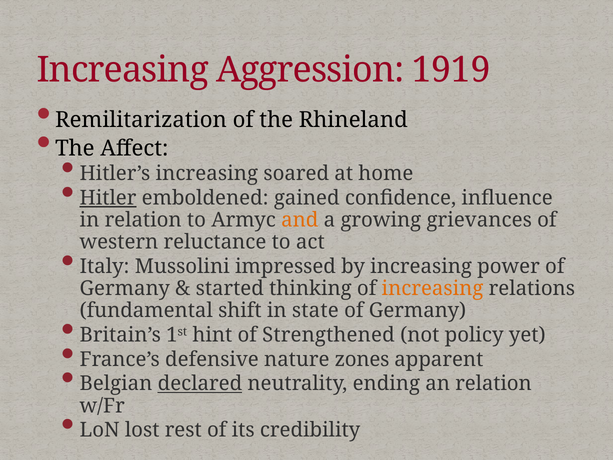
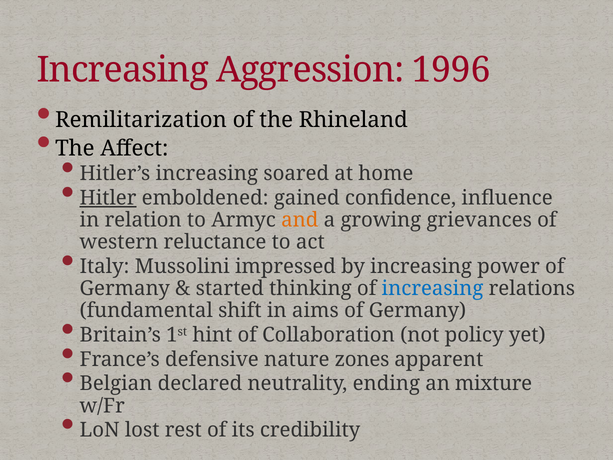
1919: 1919 -> 1996 (451, 70)
increasing colour: orange -> blue (433, 288)
state: state -> aims (315, 310)
Strengthened: Strengthened -> Collaboration (329, 335)
declared underline: present -> none (200, 384)
an relation: relation -> mixture (494, 384)
